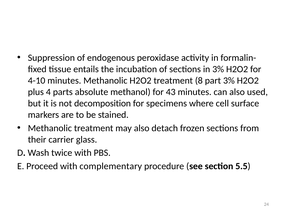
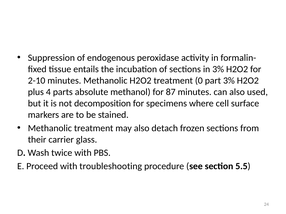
4-10: 4-10 -> 2-10 (37, 81)
8: 8 -> 0 (199, 81)
43: 43 -> 87 (171, 92)
complementary: complementary -> troubleshooting (111, 167)
